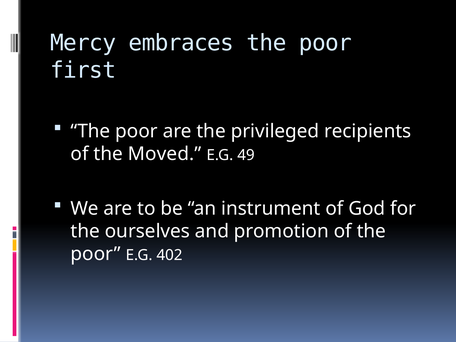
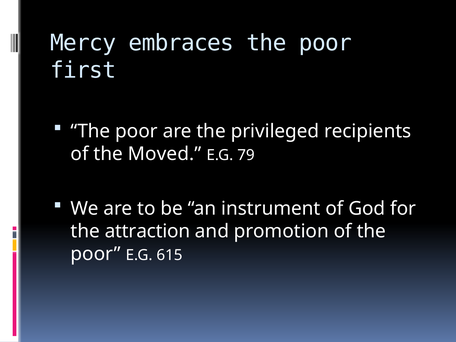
49: 49 -> 79 (246, 155)
ourselves: ourselves -> attraction (148, 231)
402: 402 -> 615 (169, 255)
